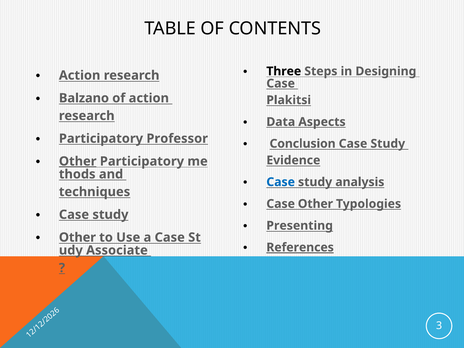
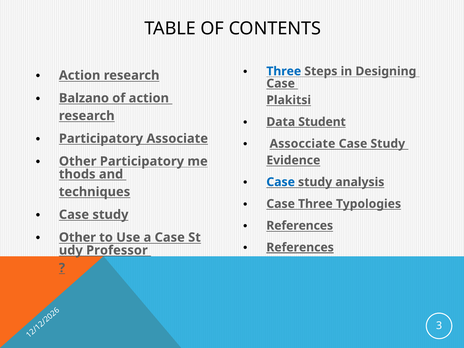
Three colour: black -> blue (284, 71)
Aspects: Aspects -> Student (322, 122)
Professor: Professor -> Associate (177, 139)
Conclusion: Conclusion -> Assocciate (302, 144)
Other underline: present -> none (78, 161)
Case Other: Other -> Three (315, 204)
Presenting: Presenting -> References (300, 226)
Associate: Associate -> Professor (117, 250)
